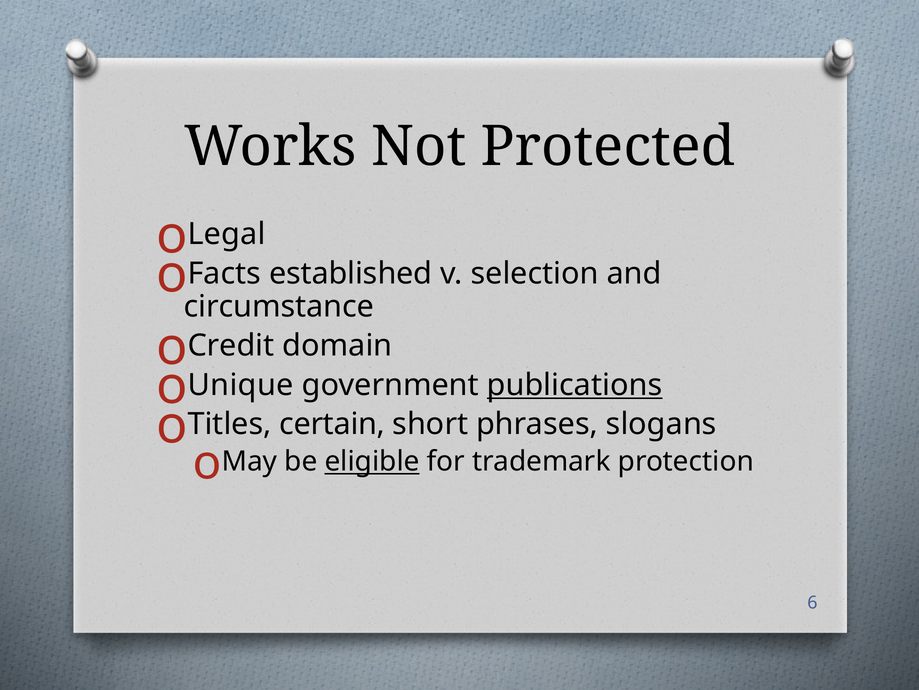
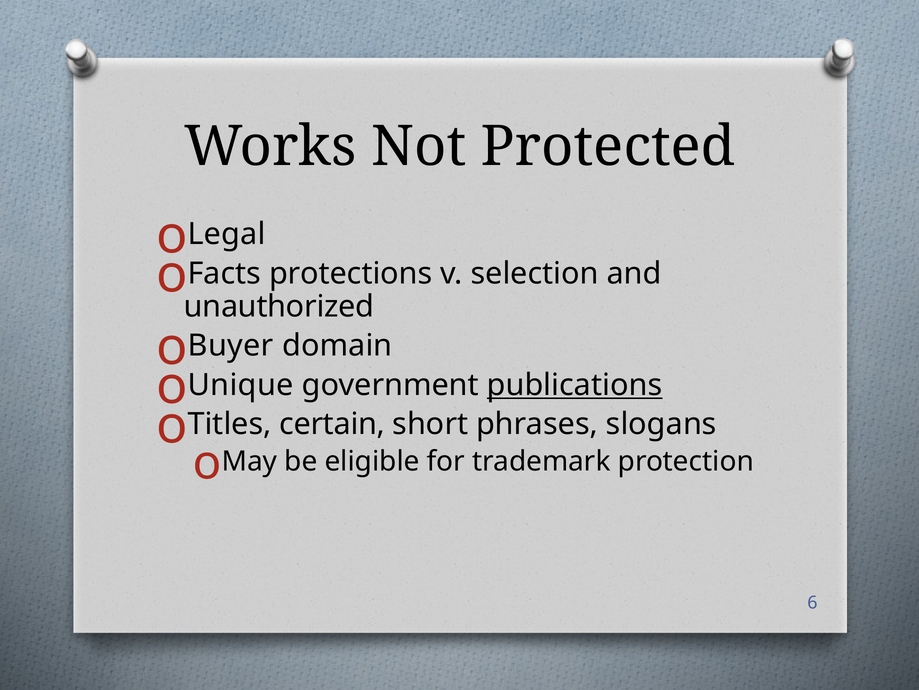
established: established -> protections (351, 273)
circumstance: circumstance -> unauthorized (279, 306)
Credit: Credit -> Buyer (231, 345)
eligible underline: present -> none (372, 461)
